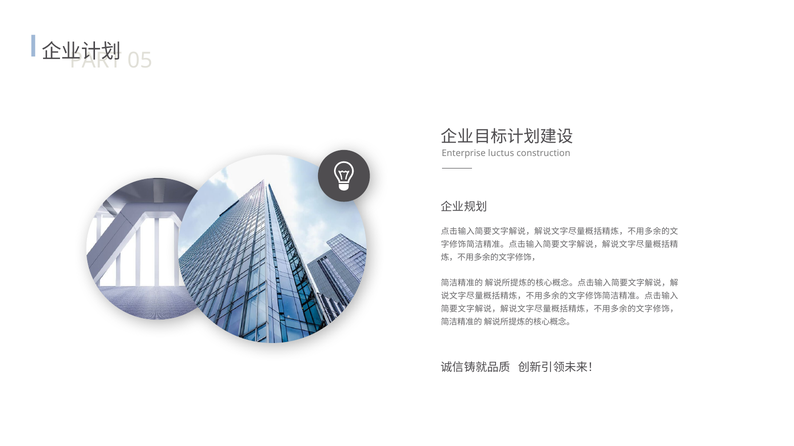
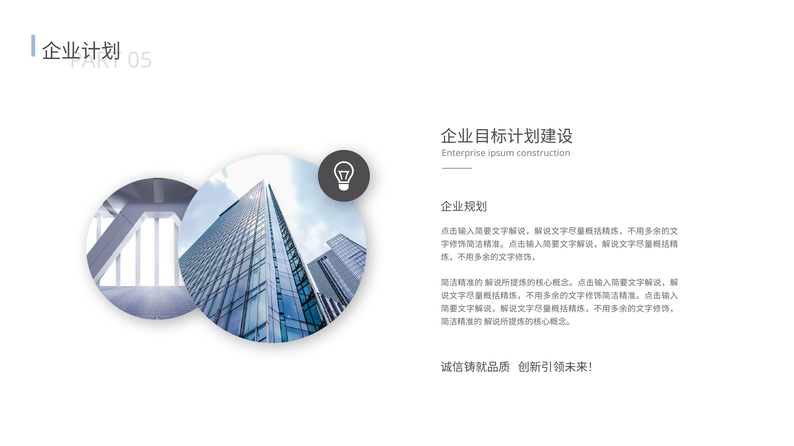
luctus: luctus -> ipsum (501, 154)
